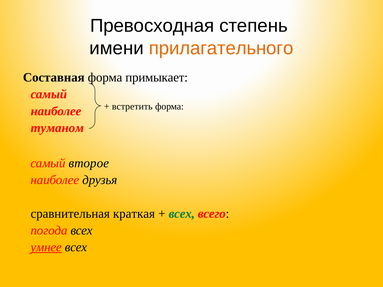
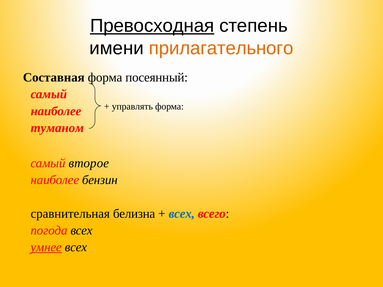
Превосходная underline: none -> present (152, 26)
примыкает: примыкает -> посеянный (157, 77)
встретить: встретить -> управлять (132, 107)
друзья: друзья -> бензин (100, 180)
краткая: краткая -> белизна (134, 214)
всех colour: green -> blue (182, 214)
